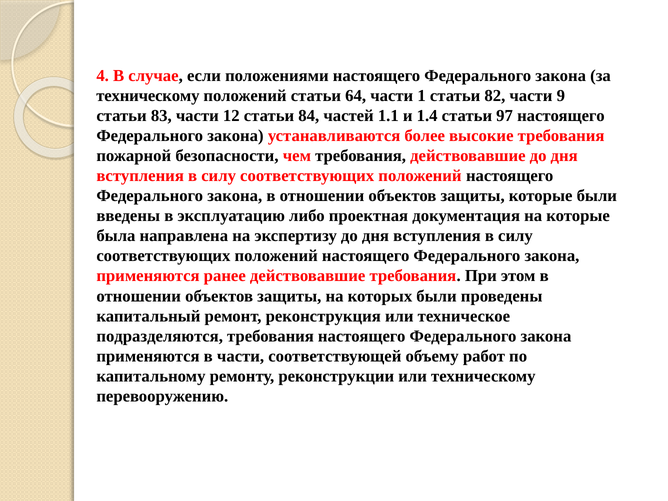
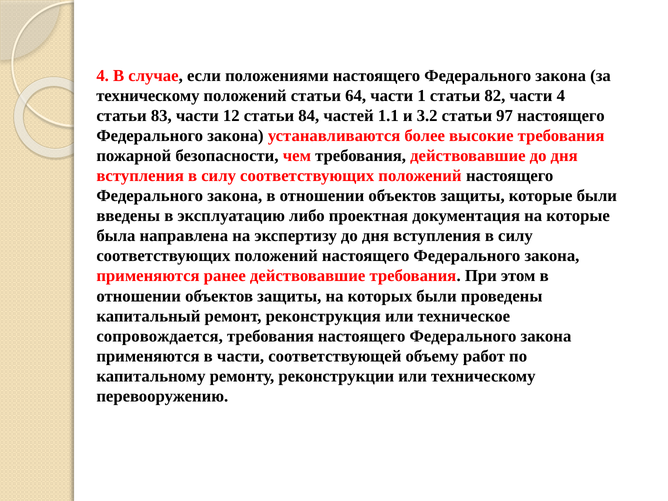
части 9: 9 -> 4 (561, 96)
1.4: 1.4 -> 3.2 (427, 116)
подразделяются: подразделяются -> сопровождается (160, 336)
